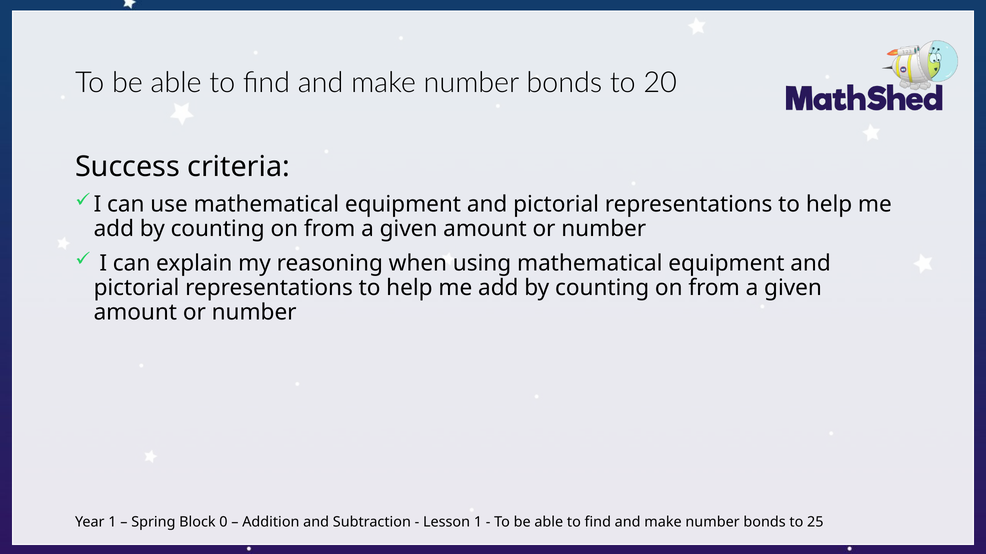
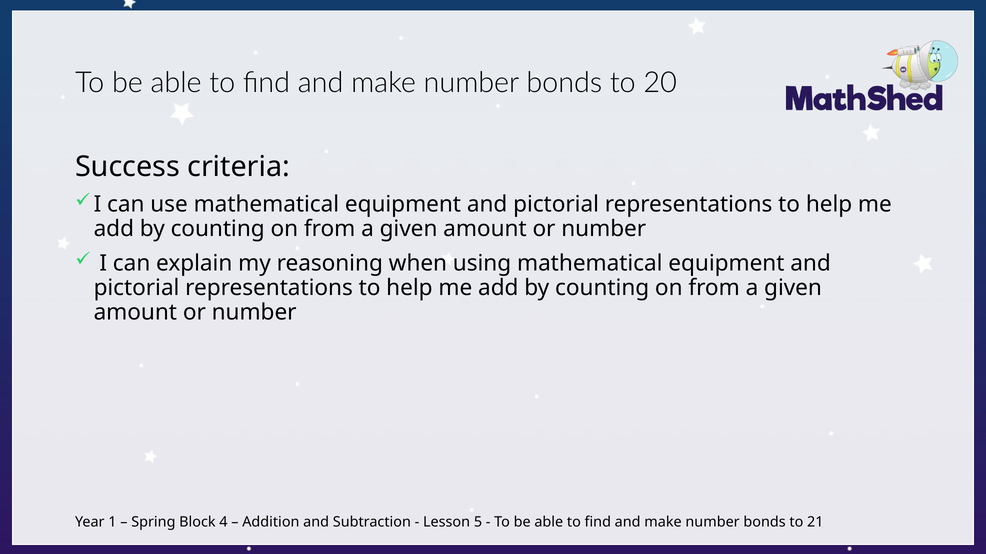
0: 0 -> 4 (223, 523)
Lesson 1: 1 -> 5 (478, 523)
25: 25 -> 21 (815, 523)
